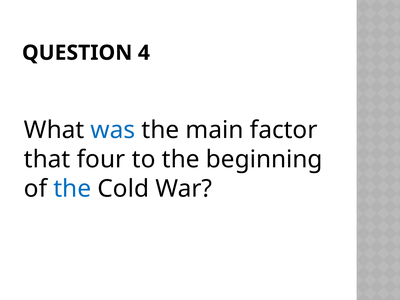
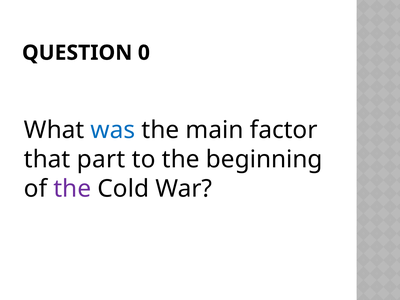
4: 4 -> 0 (144, 53)
four: four -> part (101, 159)
the colour: blue -> purple (72, 189)
